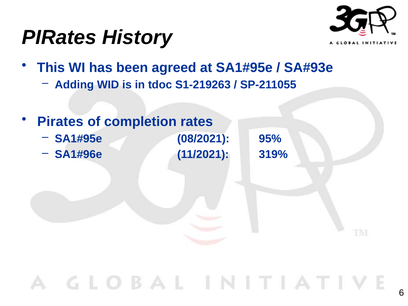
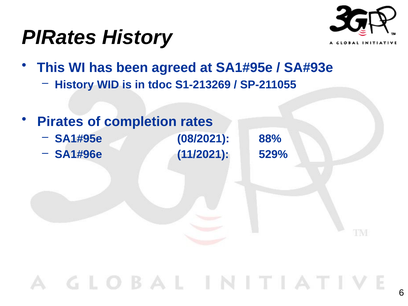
Adding: Adding -> History (74, 85)
S1-219263: S1-219263 -> S1-213269 (203, 85)
95%: 95% -> 88% (270, 139)
319%: 319% -> 529% (273, 155)
